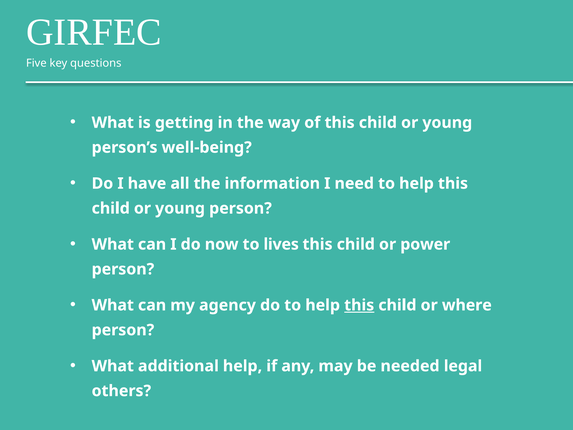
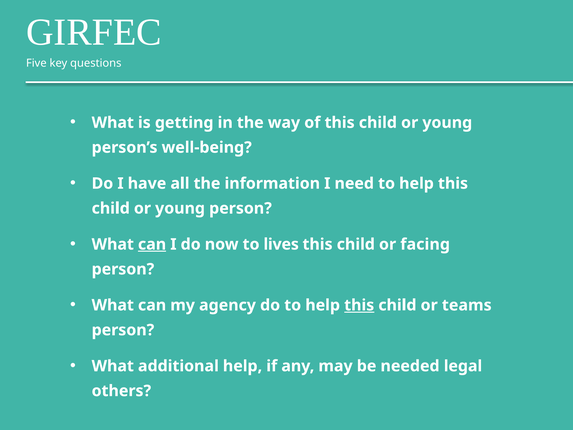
can underline: none -> present (152, 244)
power: power -> facing (425, 244)
where: where -> teams (467, 305)
